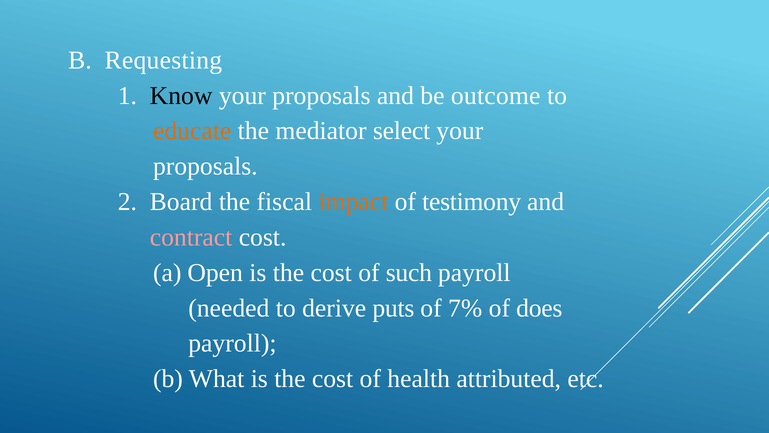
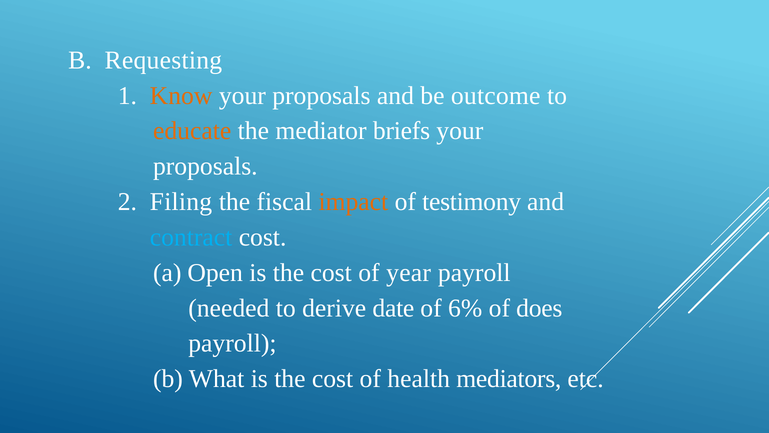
Know colour: black -> orange (181, 96)
select: select -> briefs (402, 131)
Board: Board -> Filing (181, 202)
contract colour: pink -> light blue (191, 237)
such: such -> year (409, 272)
puts: puts -> date (393, 308)
7%: 7% -> 6% (465, 308)
attributed: attributed -> mediators (509, 379)
